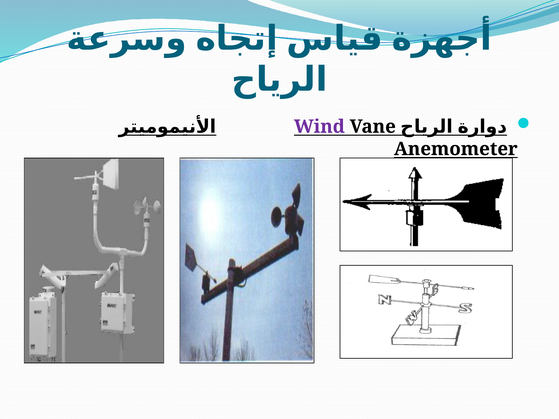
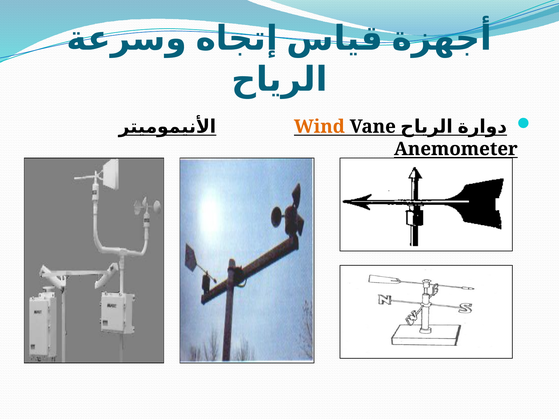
Wind colour: purple -> orange (319, 127)
